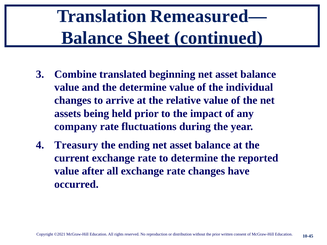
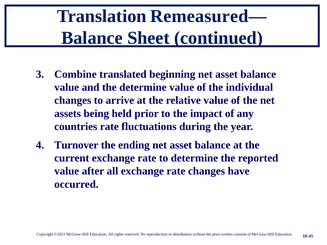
company: company -> countries (76, 127)
Treasury: Treasury -> Turnover (76, 145)
